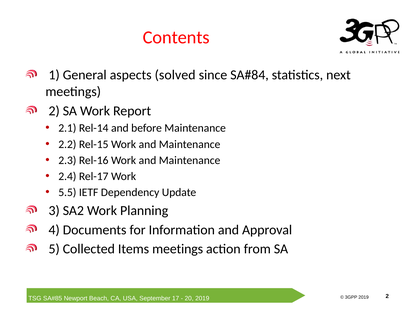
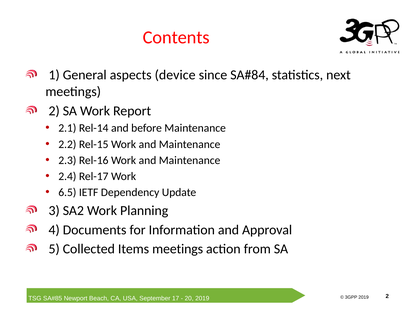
solved: solved -> device (175, 75)
5.5: 5.5 -> 6.5 (67, 192)
